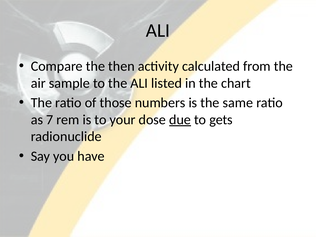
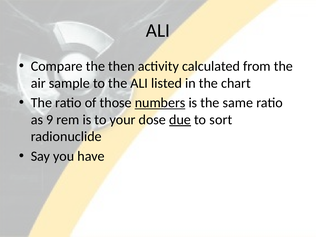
numbers underline: none -> present (160, 103)
7: 7 -> 9 (50, 120)
gets: gets -> sort (221, 120)
